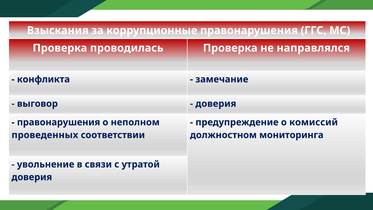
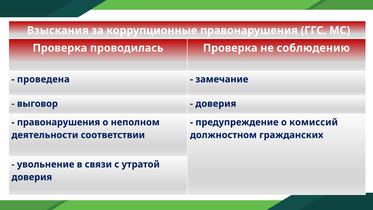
направлялся: направлялся -> соблюдению (313, 48)
конфликта: конфликта -> проведена (43, 79)
проведенных: проведенных -> деятельности (45, 135)
мониторинга: мониторинга -> гражданских (291, 135)
